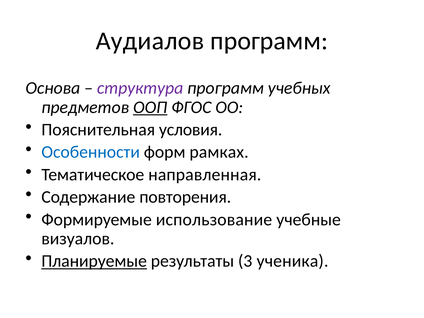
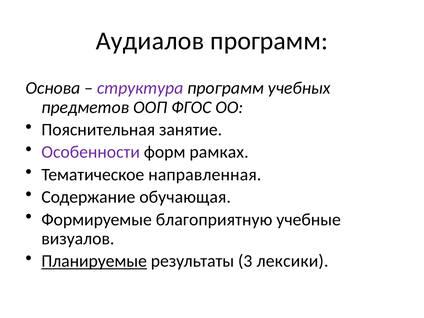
ООП underline: present -> none (150, 107)
условия: условия -> занятие (191, 130)
Особенности colour: blue -> purple (91, 152)
повторения: повторения -> обучающая (185, 197)
использование: использование -> благоприятную (214, 220)
ученика: ученика -> лексики (293, 261)
